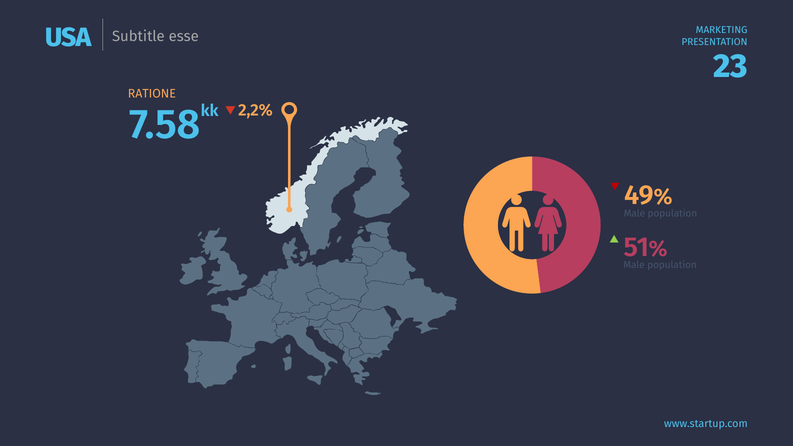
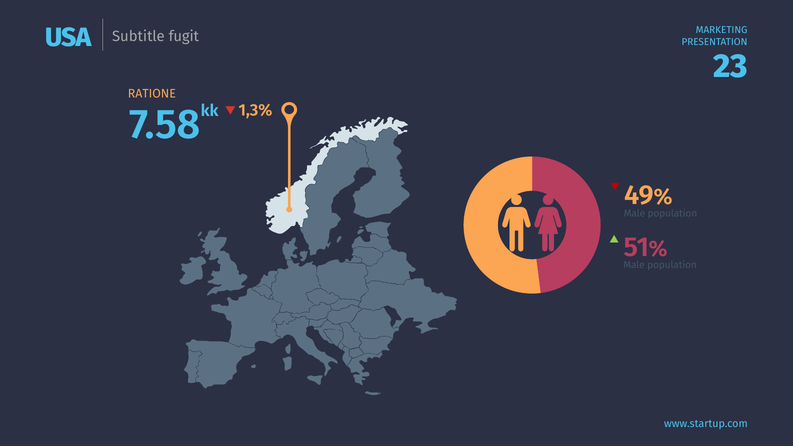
esse: esse -> fugit (184, 37)
2,2%: 2,2% -> 1,3% (255, 110)
